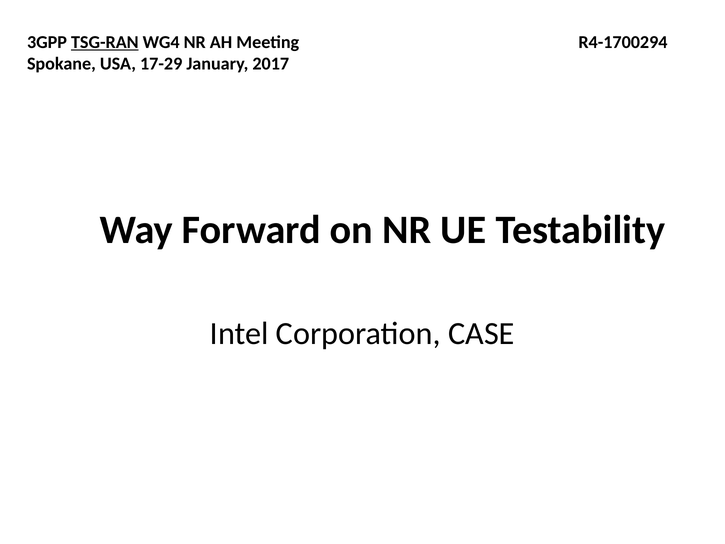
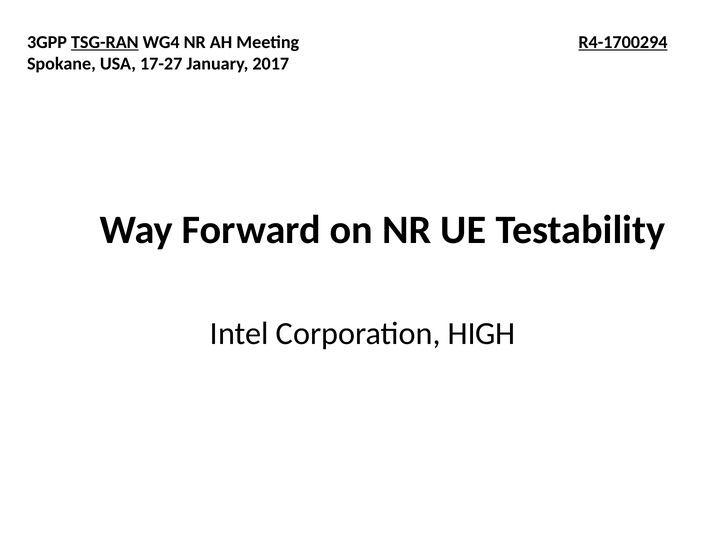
R4-1700294 underline: none -> present (623, 42)
17-29: 17-29 -> 17-27 (161, 64)
CASE: CASE -> HIGH (482, 333)
